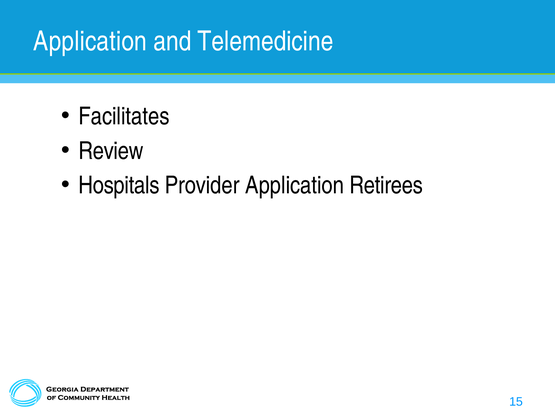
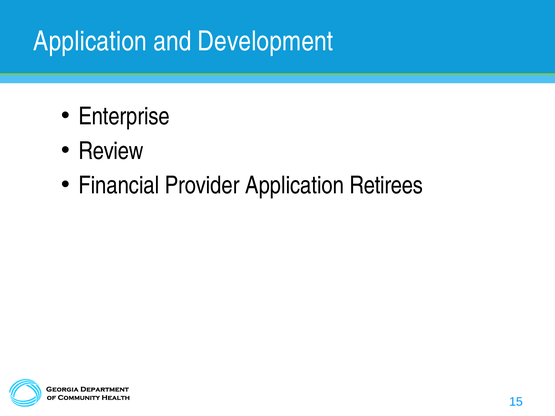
Telemedicine: Telemedicine -> Development (265, 41)
Facilitates: Facilitates -> Enterprise (124, 116)
Hospitals: Hospitals -> Financial (119, 186)
